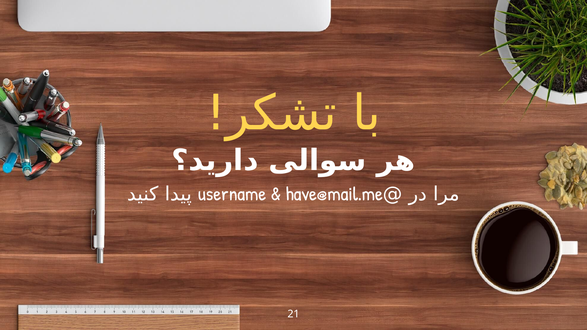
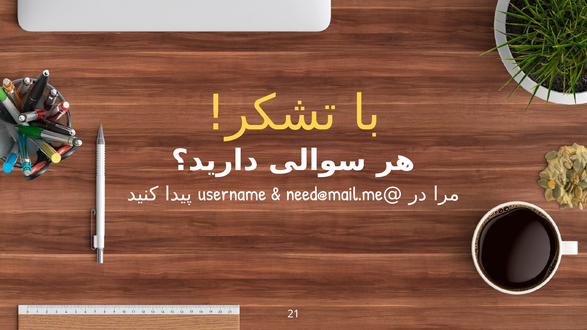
have@mail.me: have@mail.me -> need@mail.me (334, 194)
